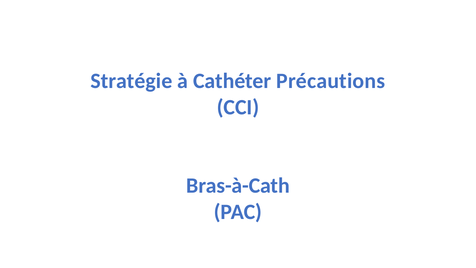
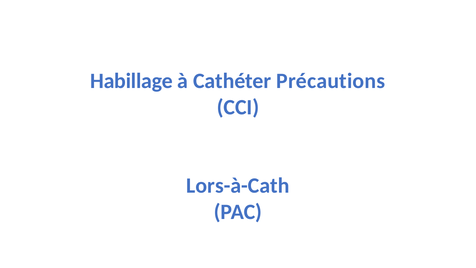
Stratégie: Stratégie -> Habillage (132, 81)
Bras-à-Cath: Bras-à-Cath -> Lors-à-Cath (238, 186)
